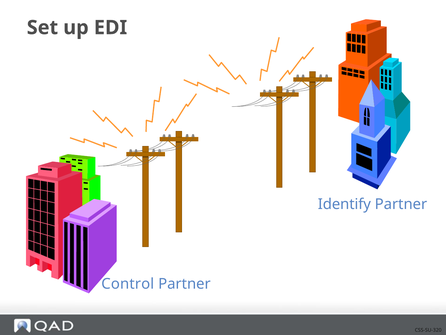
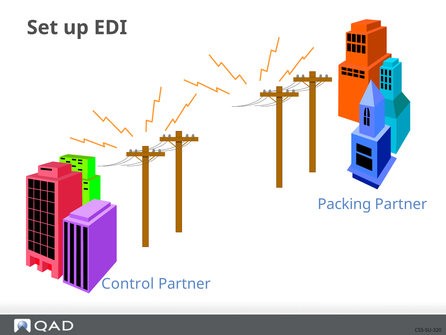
Identify: Identify -> Packing (344, 204)
